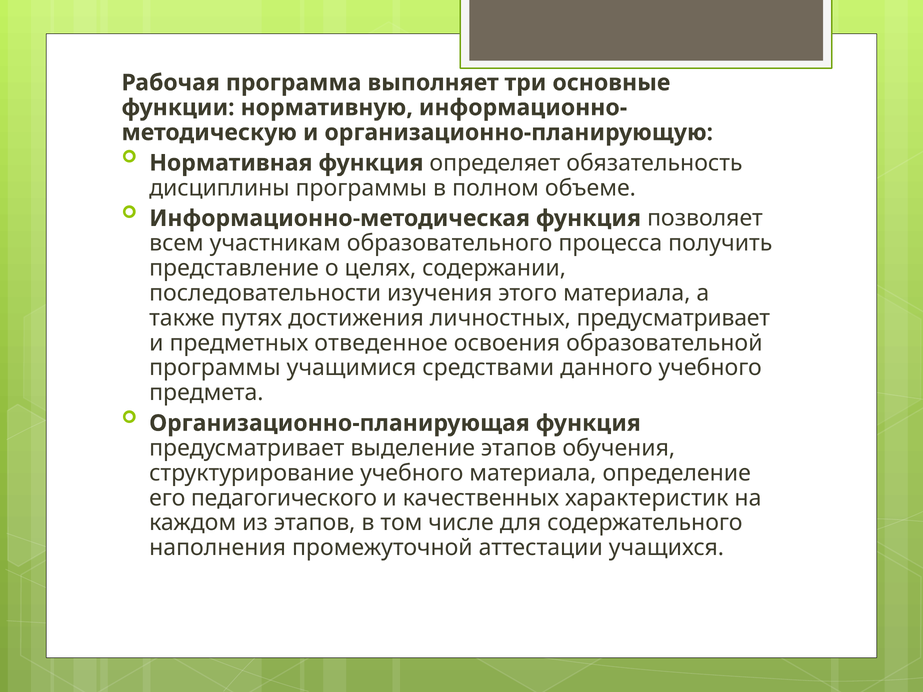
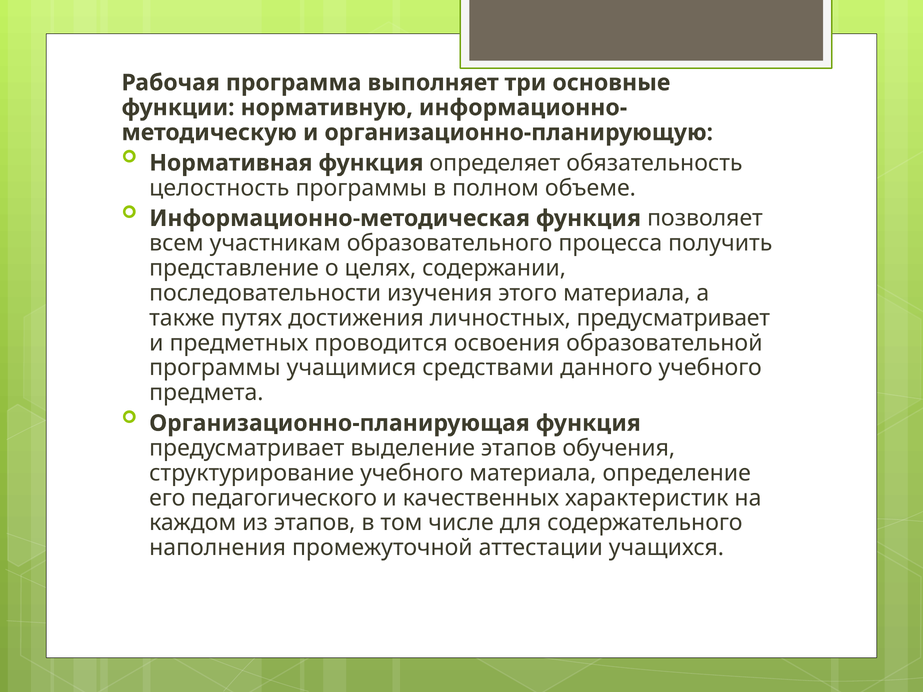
дисциплины: дисциплины -> целостность (219, 188)
отведенное: отведенное -> проводится (381, 343)
